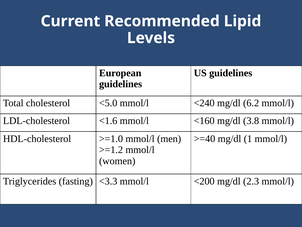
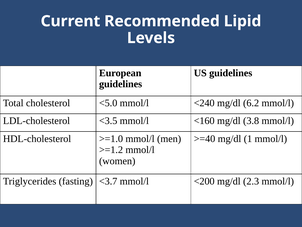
<1.6: <1.6 -> <3.5 (108, 121)
<3.3: <3.3 -> <3.7 (108, 181)
